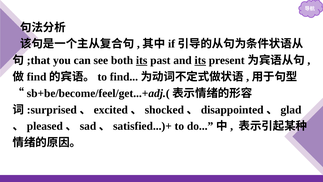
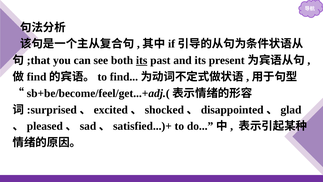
its underline: present -> none (200, 60)
